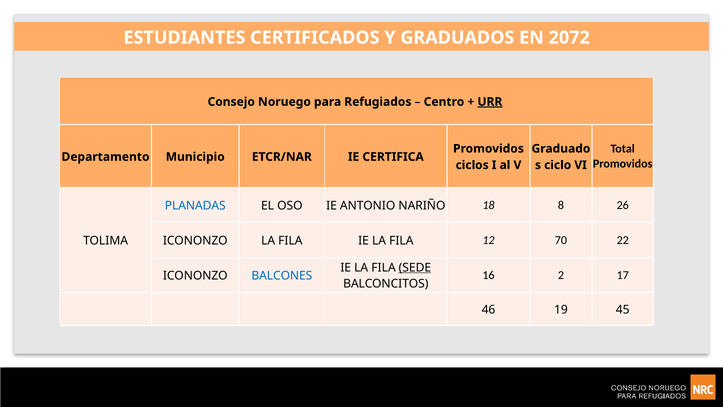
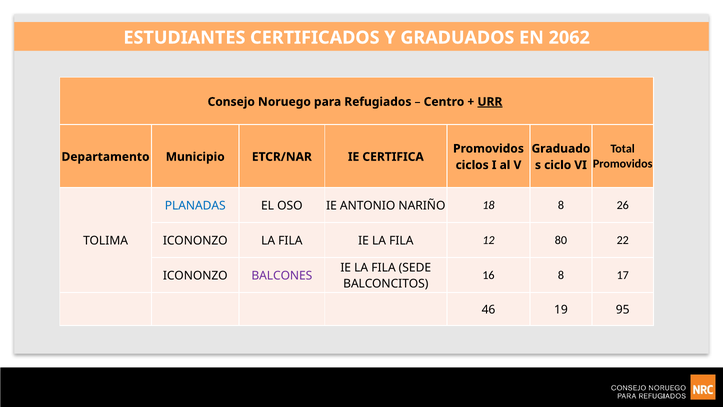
2072: 2072 -> 2062 (569, 38)
70: 70 -> 80 (561, 240)
SEDE underline: present -> none (415, 267)
16 2: 2 -> 8 (561, 275)
BALCONES colour: blue -> purple (282, 276)
45: 45 -> 95 (623, 310)
